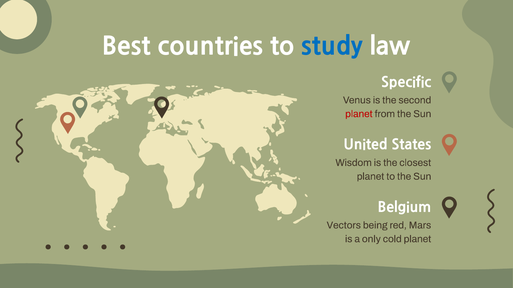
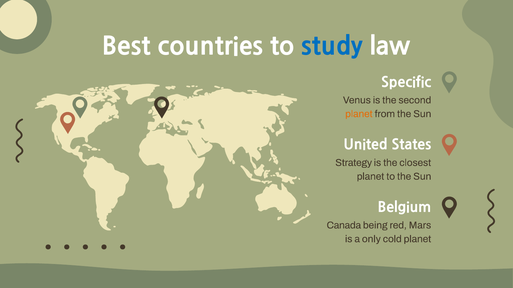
planet colour: red -> orange (359, 114)
Wisdom: Wisdom -> Strategy (354, 163)
Vectors: Vectors -> Canada (344, 226)
